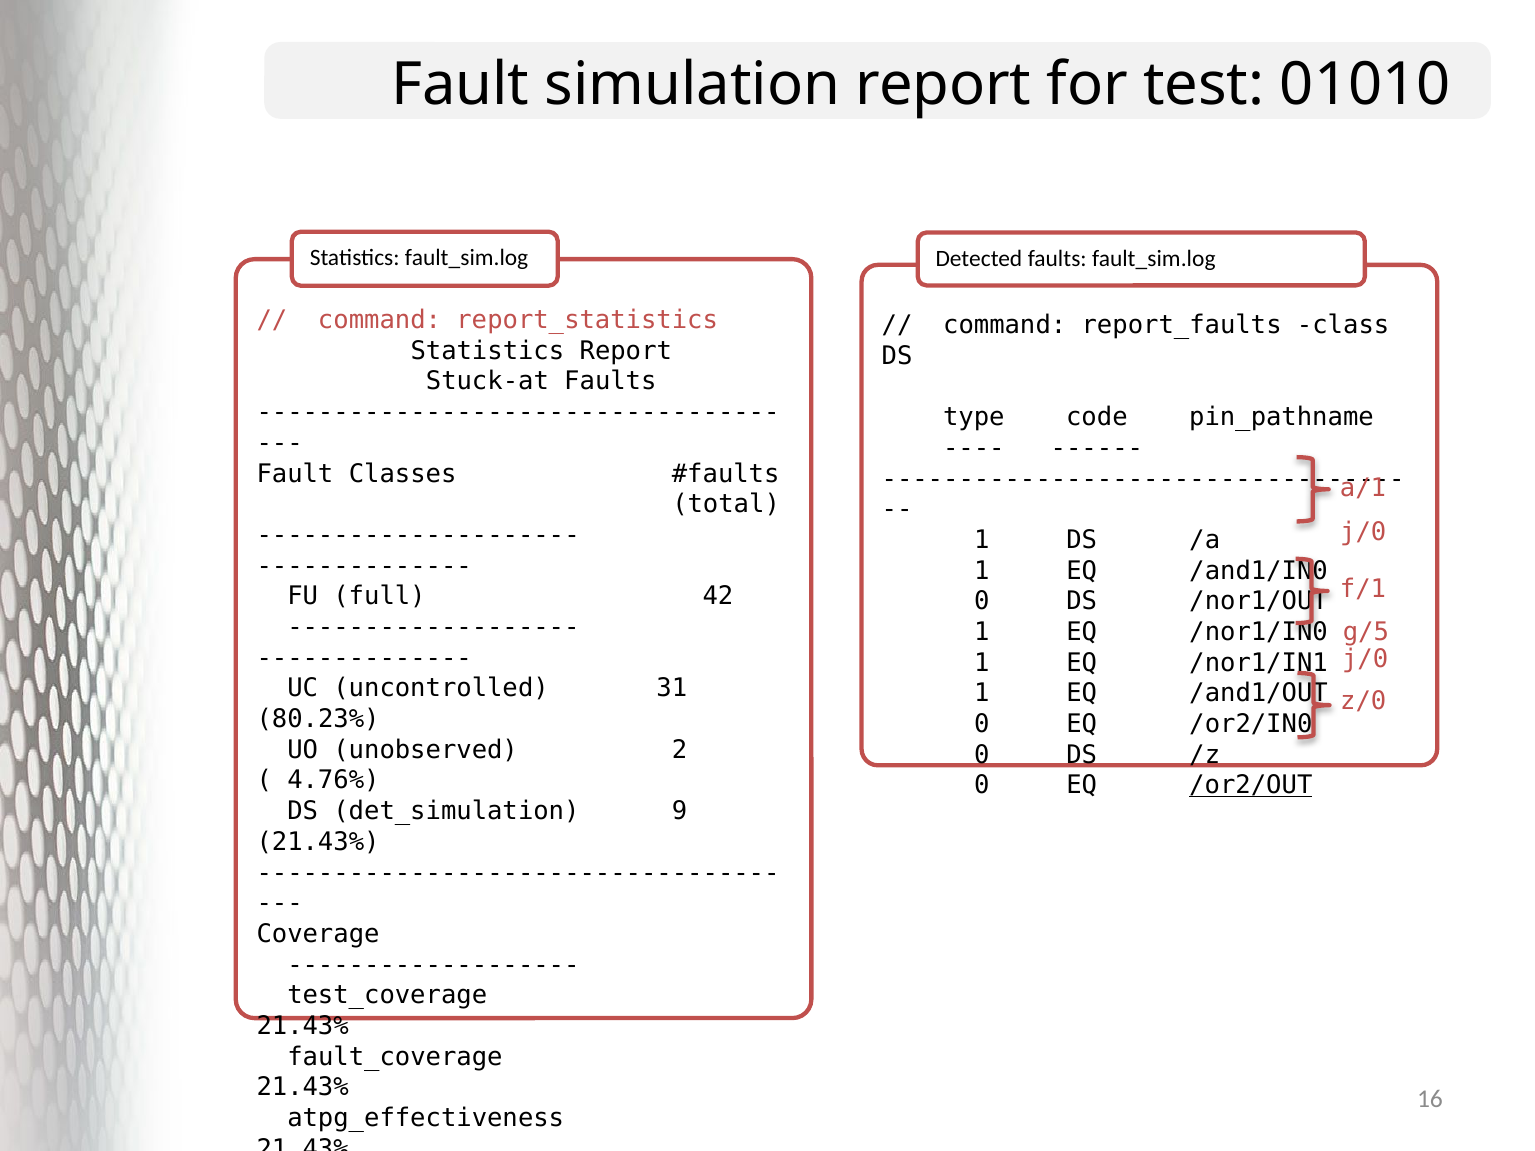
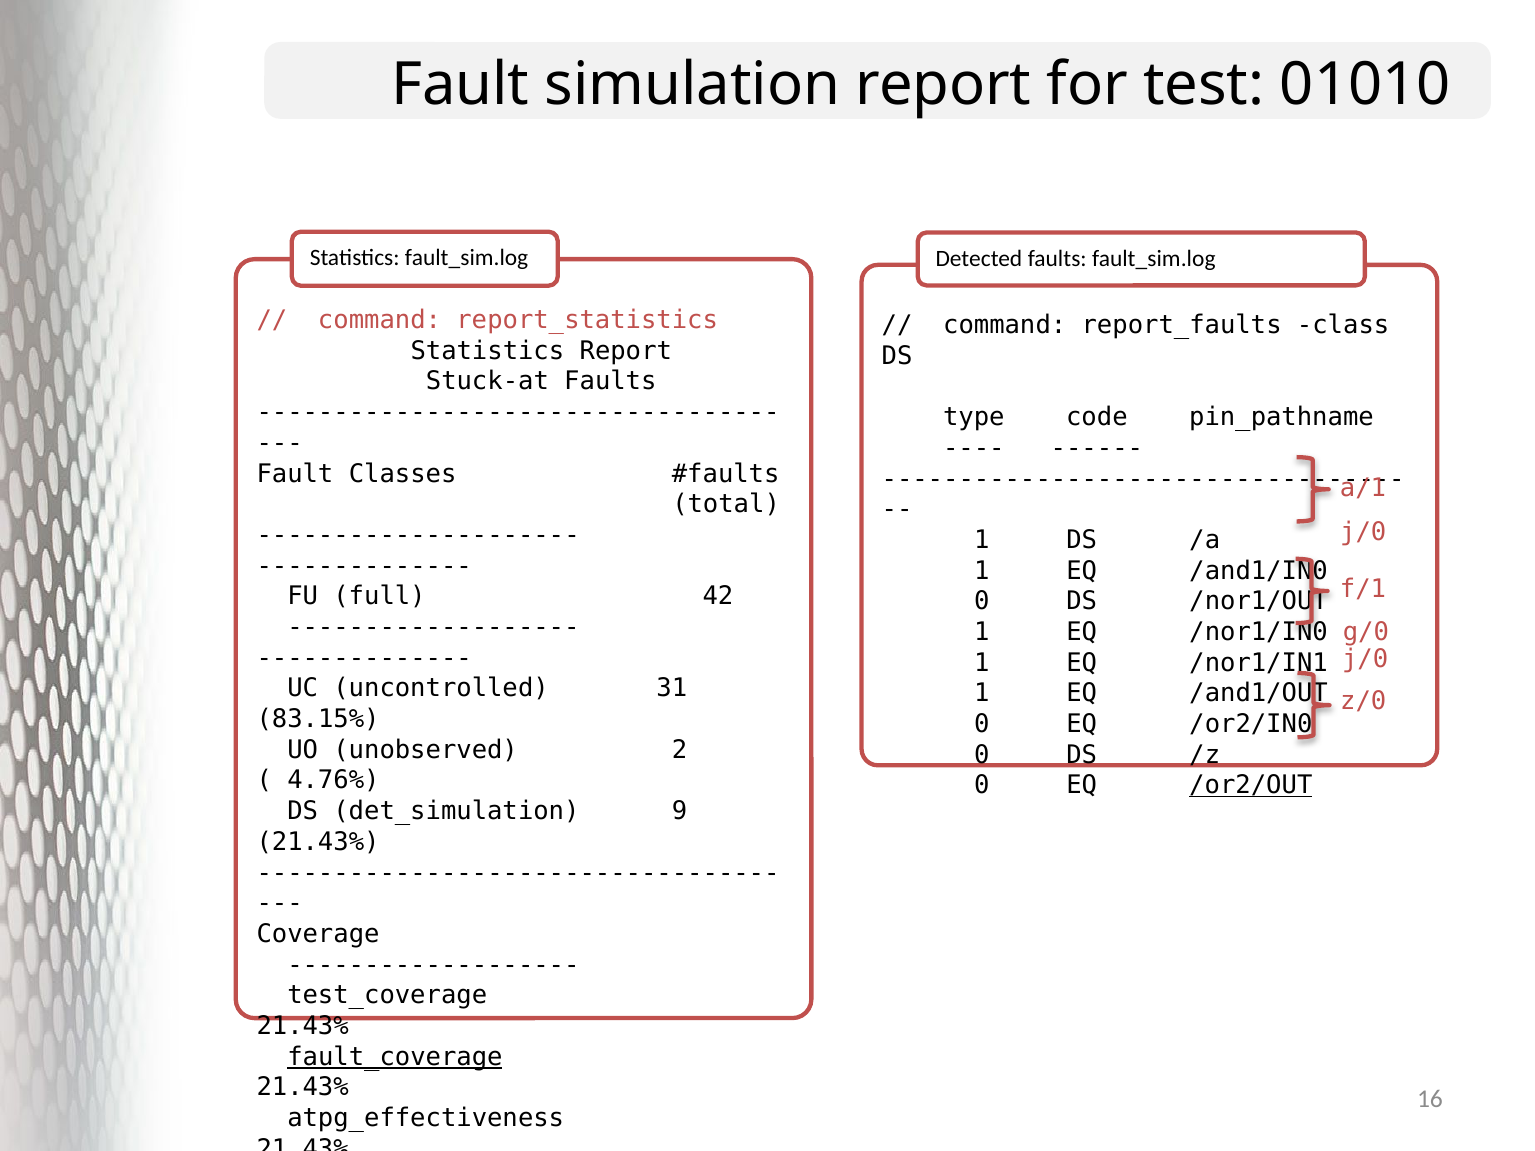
g/5: g/5 -> g/0 (1366, 632)
80.23%: 80.23% -> 83.15% (318, 719)
fault_coverage underline: none -> present (395, 1057)
